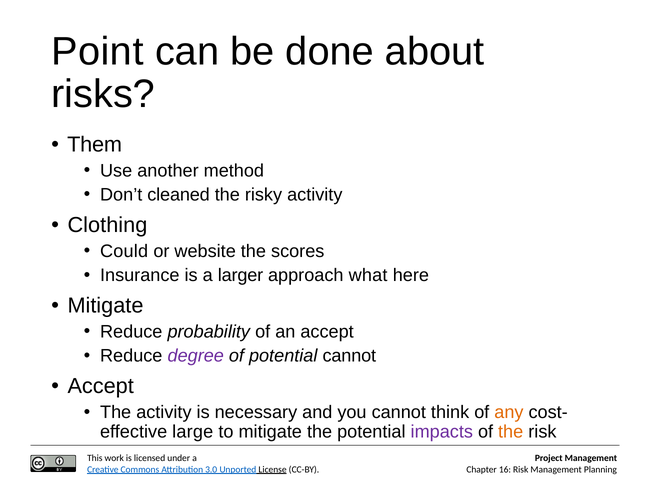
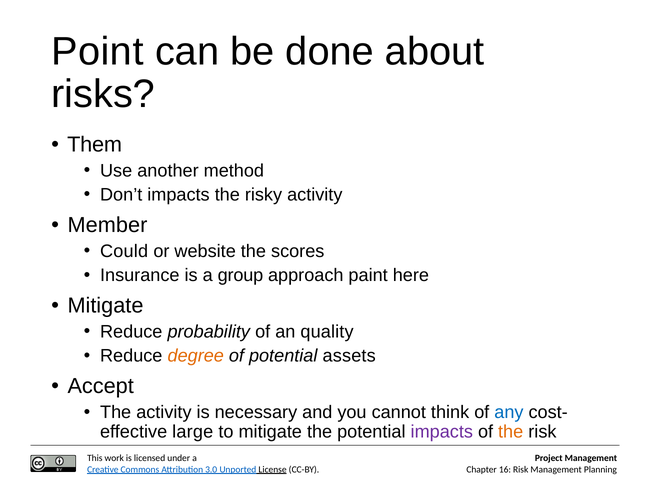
Don’t cleaned: cleaned -> impacts (179, 195)
Clothing: Clothing -> Member (107, 225)
larger: larger -> group (241, 275)
what: what -> paint (368, 275)
an accept: accept -> quality (327, 332)
degree colour: purple -> orange (196, 356)
potential cannot: cannot -> assets (349, 356)
any colour: orange -> blue (509, 412)
